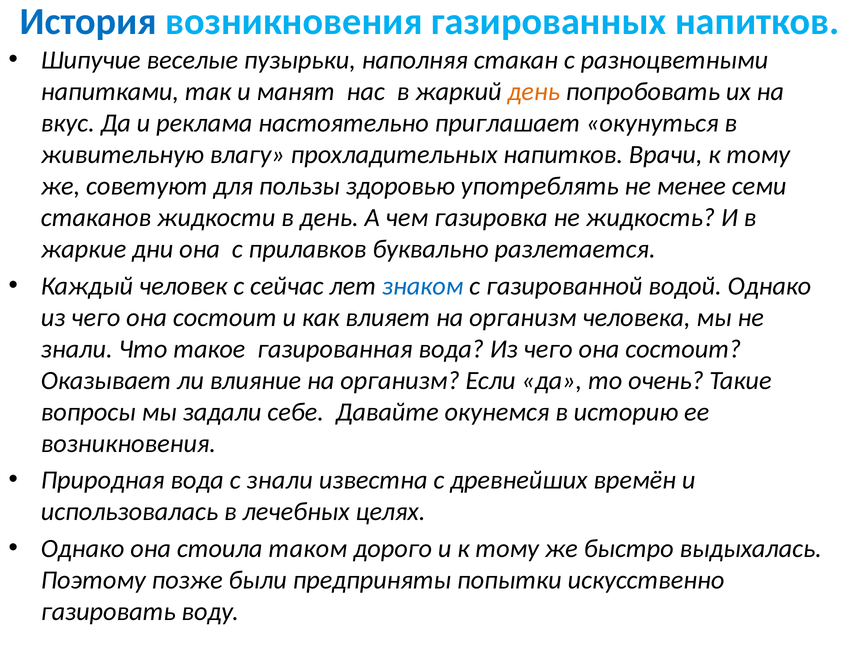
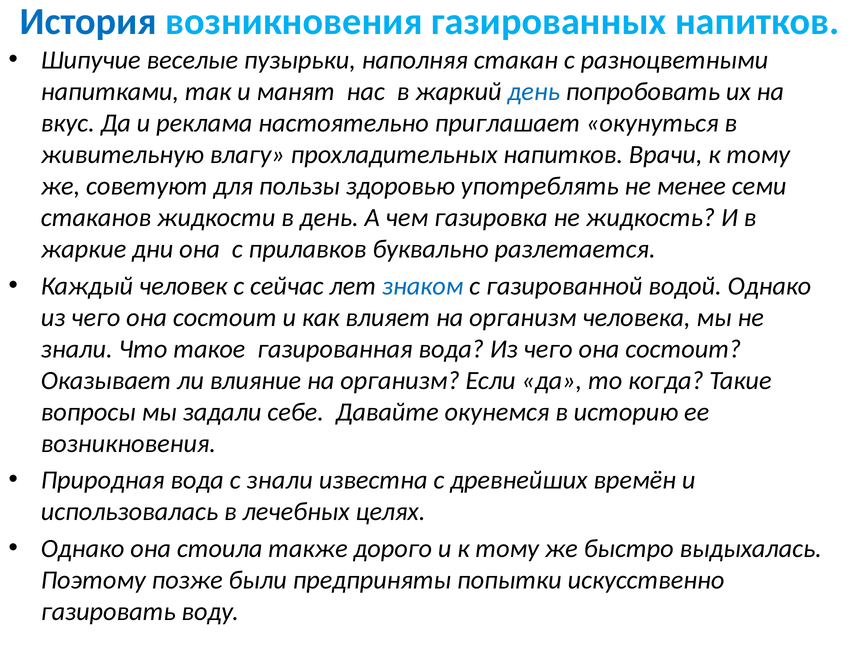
день colour: orange -> blue (534, 91)
очень: очень -> когда (666, 380)
таком: таком -> также (308, 549)
